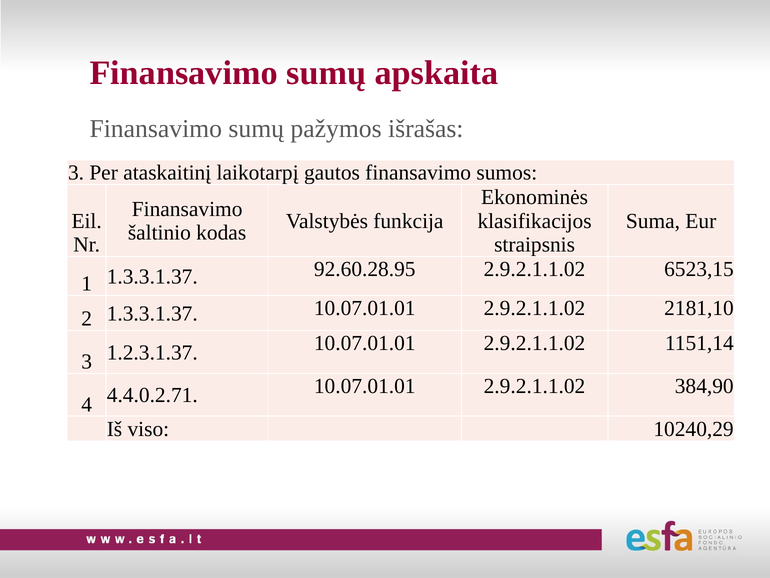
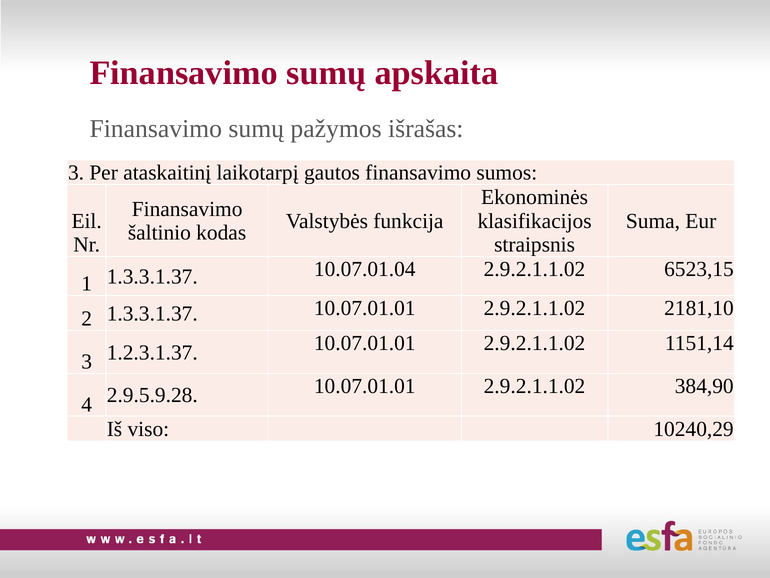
92.60.28.95: 92.60.28.95 -> 10.07.01.04 (365, 269)
4.4.0.2.71: 4.4.0.2.71 -> 2.9.5.9.28 (152, 395)
